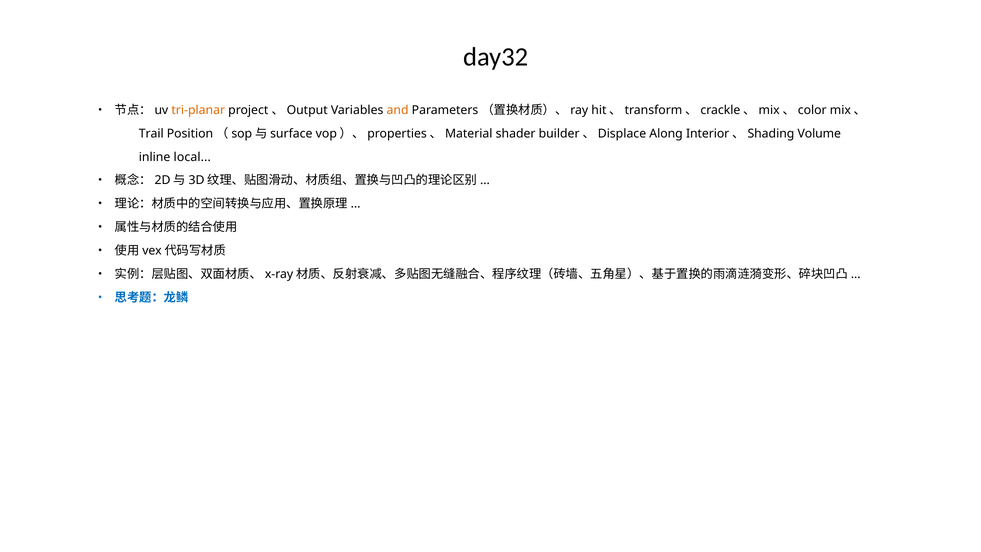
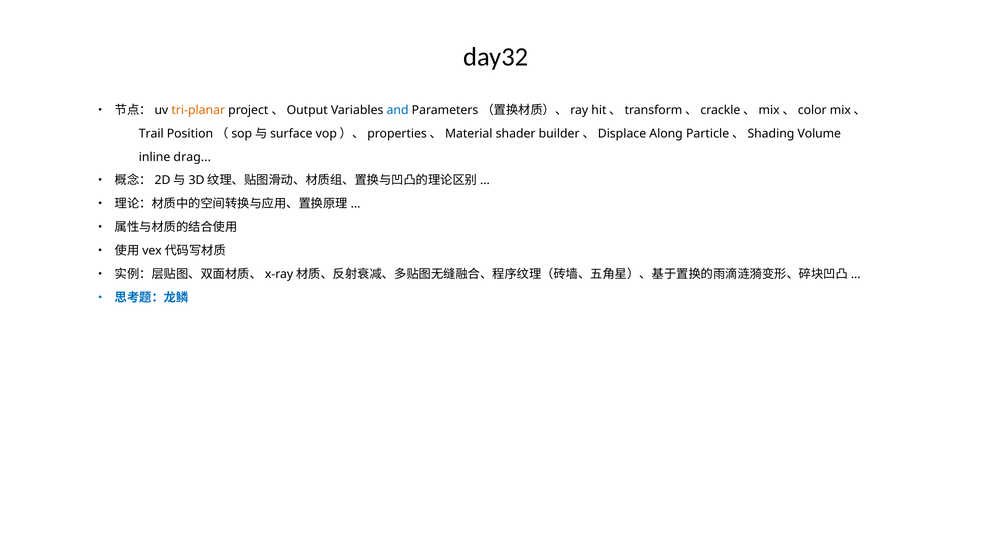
and colour: orange -> blue (398, 110)
Interior: Interior -> Particle (708, 133)
local: local -> drag (192, 157)
